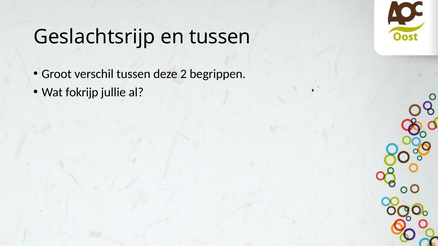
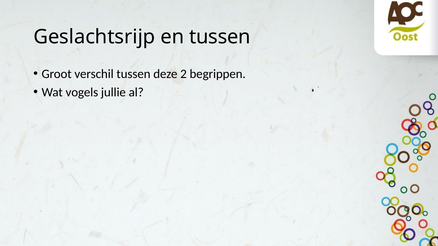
fokrijp: fokrijp -> vogels (82, 92)
